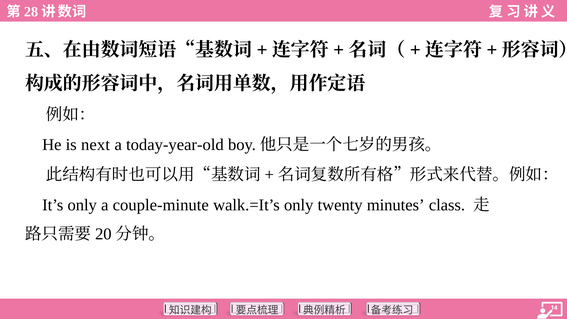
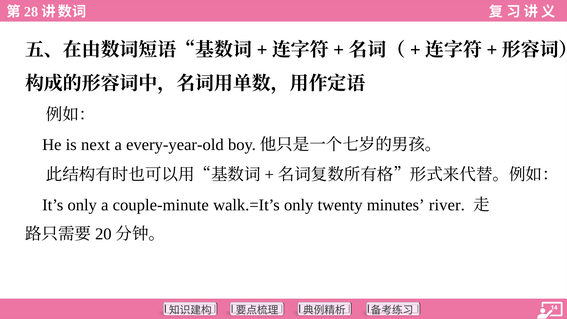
today-year-old: today-year-old -> every-year-old (175, 145)
class: class -> river (447, 205)
